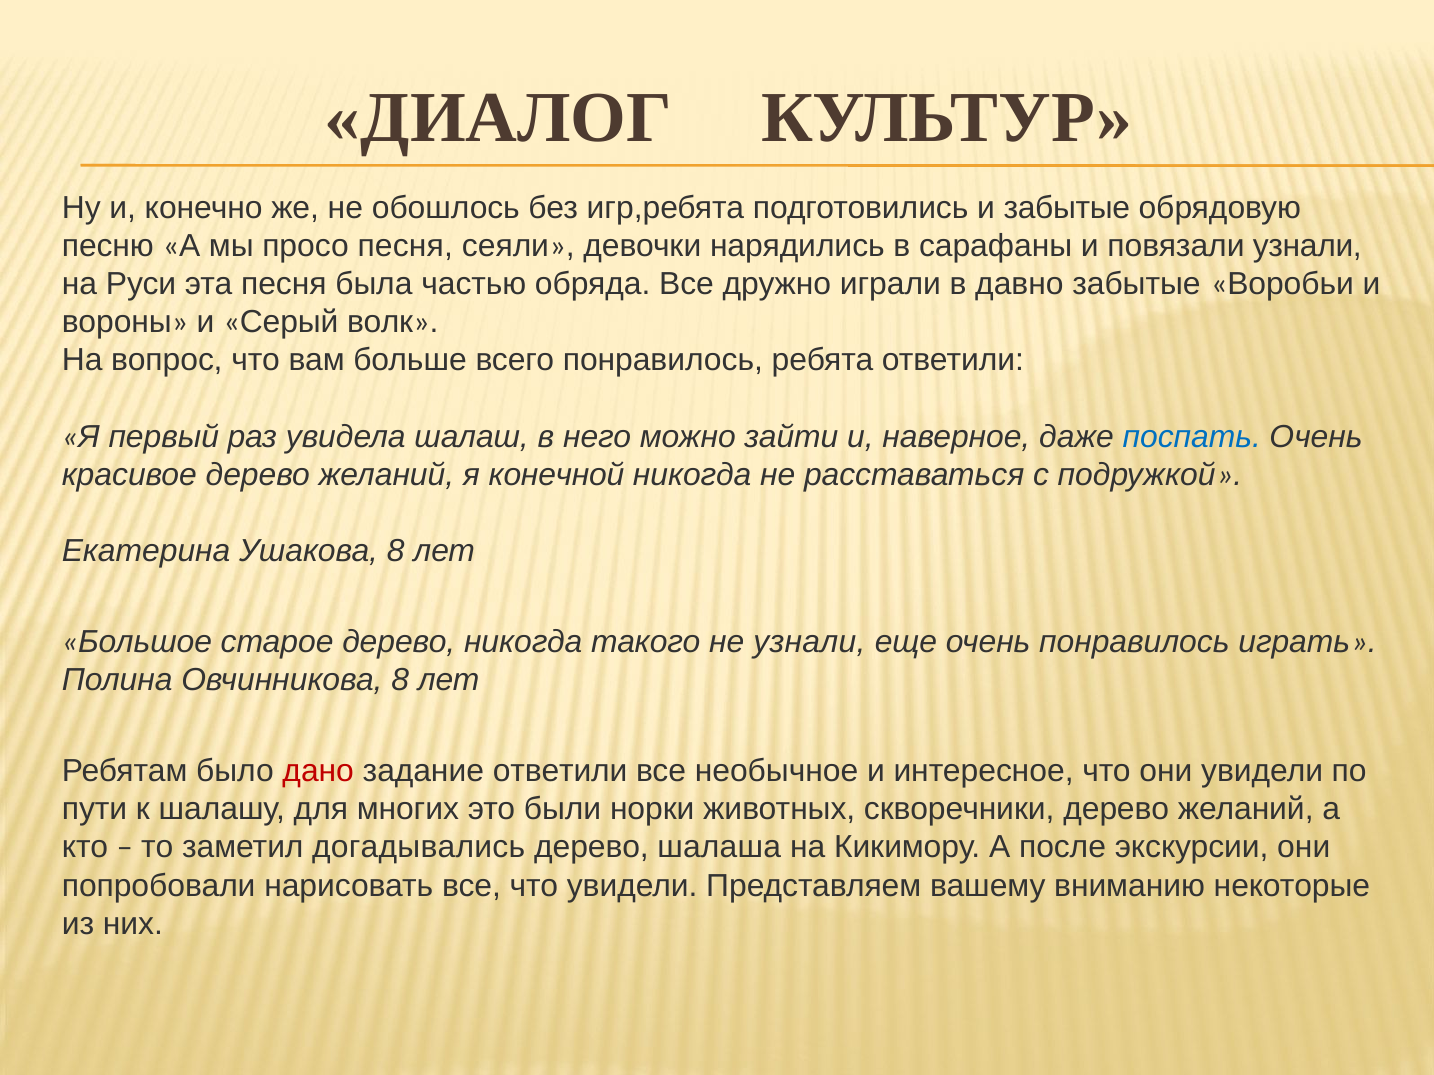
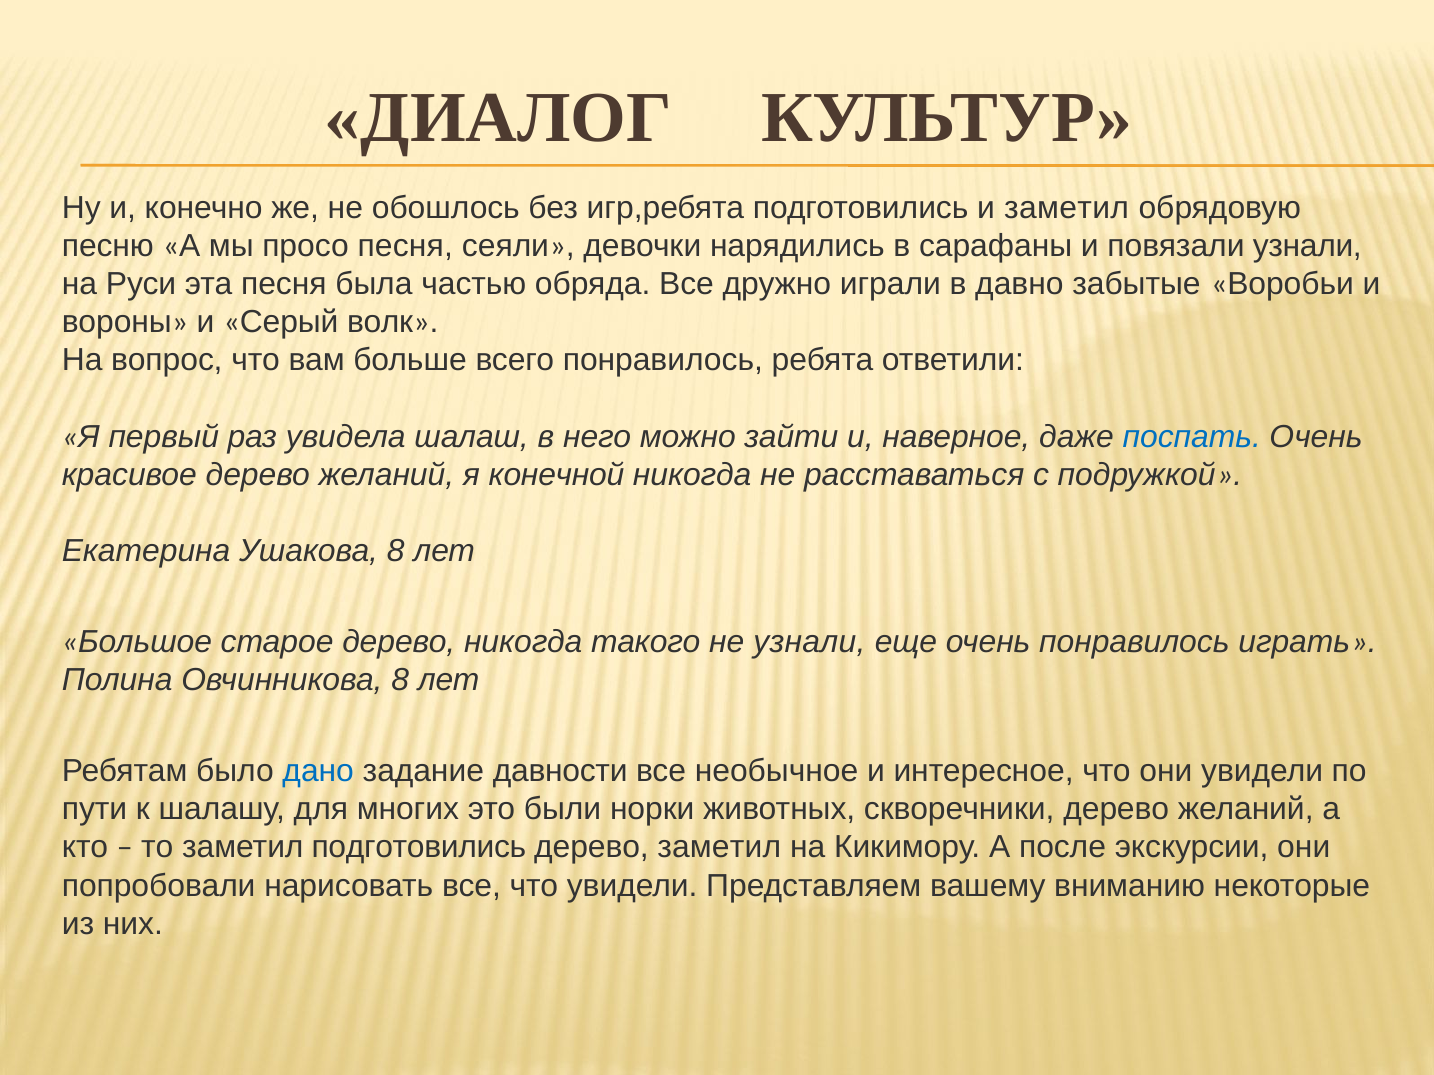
и забытые: забытые -> заметил (1067, 208)
дано colour: red -> blue (318, 771)
задание ответили: ответили -> давности (560, 771)
заметил догадывались: догадывались -> подготовились (419, 848)
дерево шалаша: шалаша -> заметил (719, 848)
